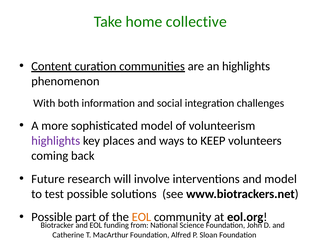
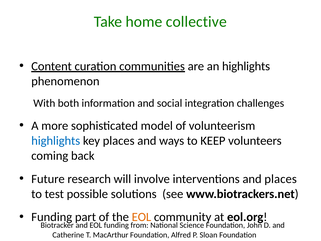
highlights colour: purple -> blue (56, 141)
and model: model -> places (281, 179)
Possible: Possible -> Funding (52, 217)
